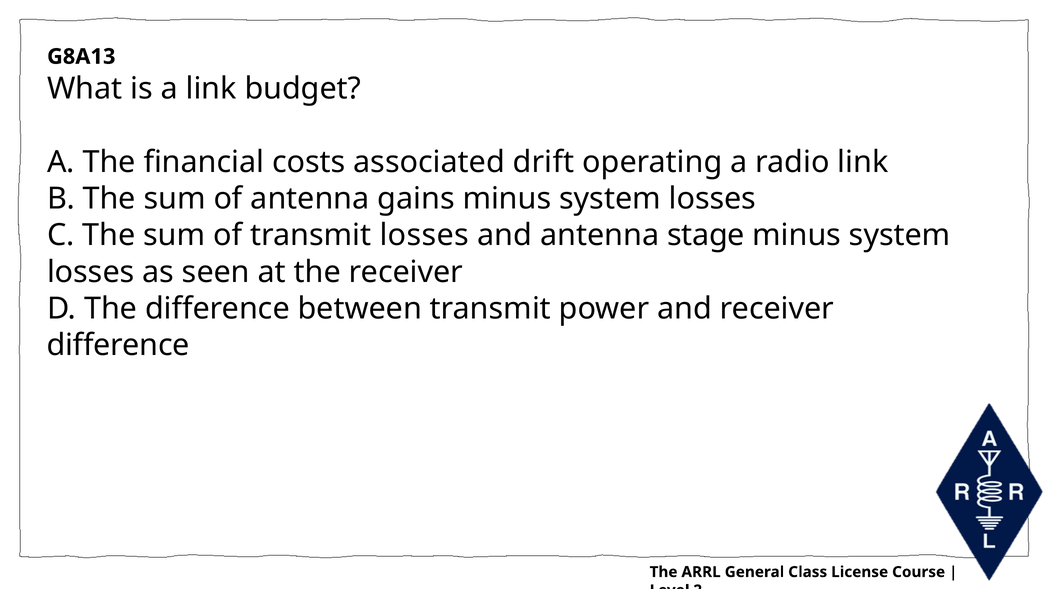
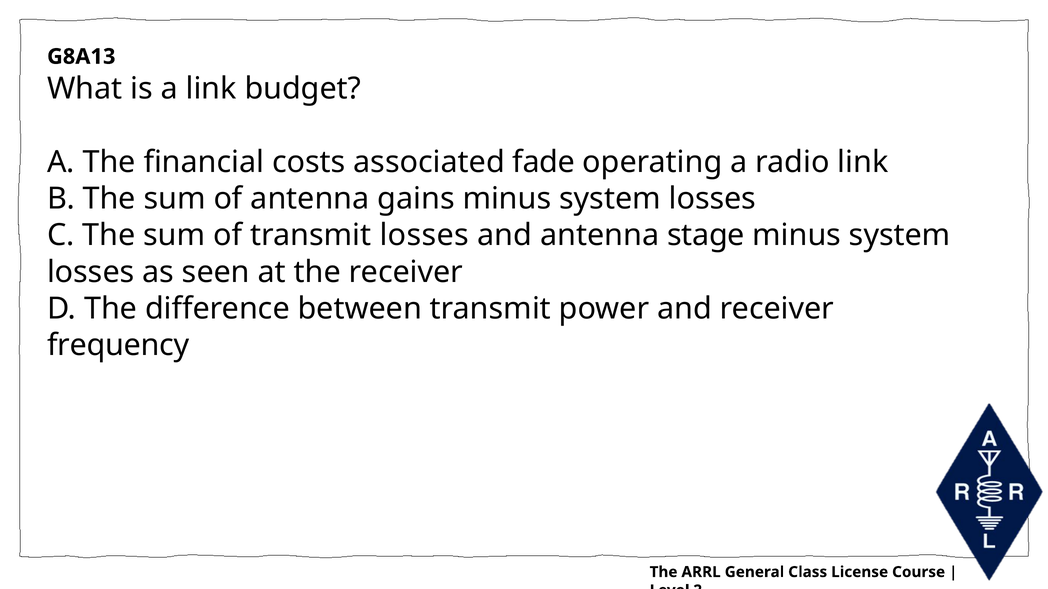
drift: drift -> fade (544, 162)
difference: difference -> frequency (118, 346)
